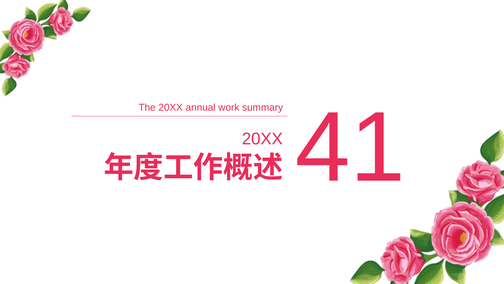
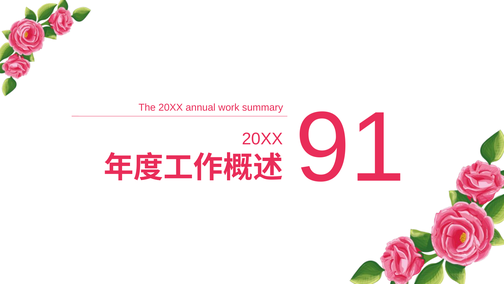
41: 41 -> 91 (350, 148)
